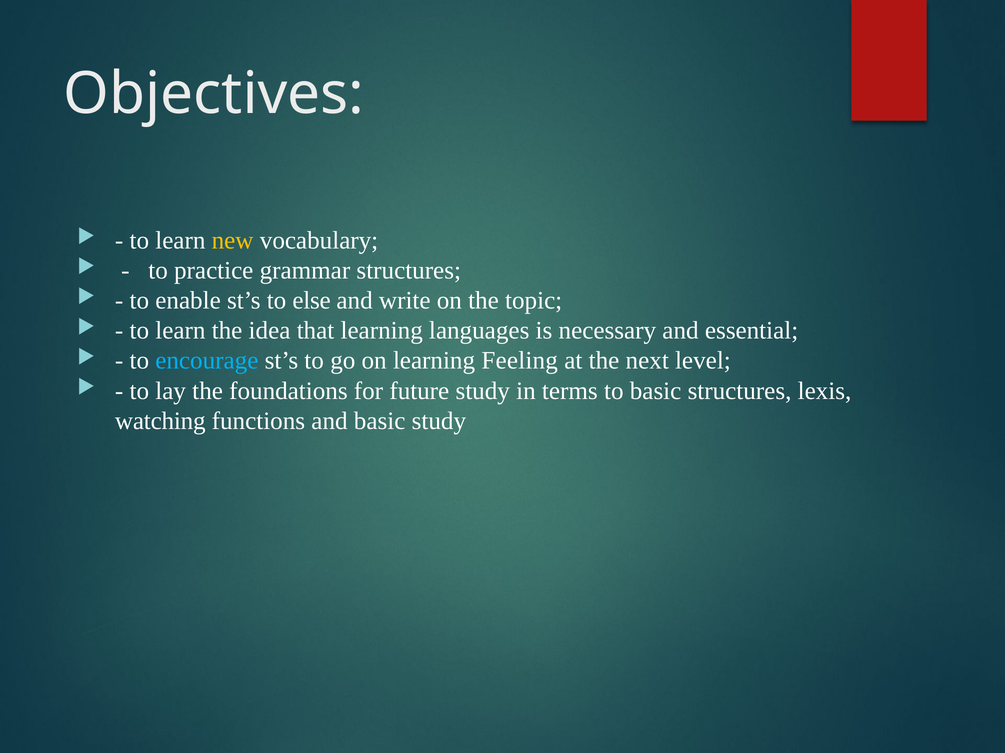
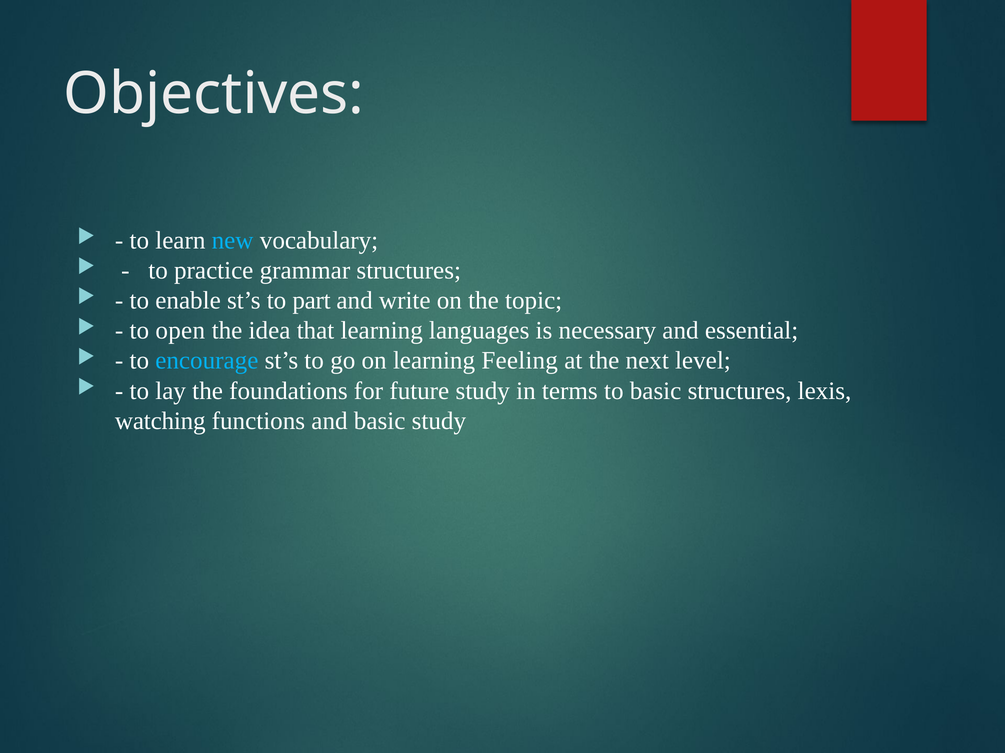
new colour: yellow -> light blue (233, 240)
else: else -> part (312, 301)
learn: learn -> open (180, 331)
